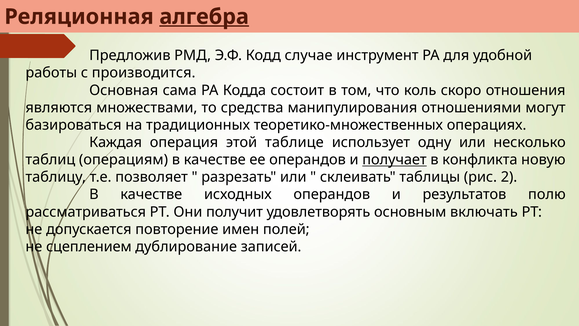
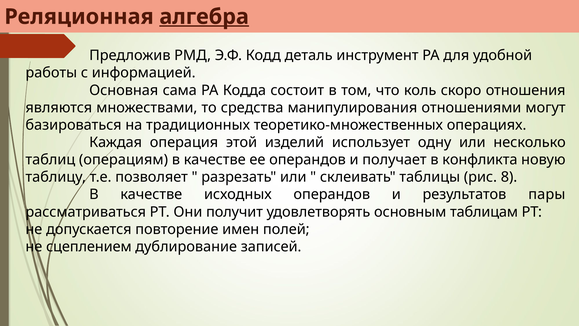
случае: случае -> деталь (309, 55)
производится: производится -> информацией (144, 73)
таблице: таблице -> изделий (294, 142)
получает underline: present -> none (394, 160)
2: 2 -> 8 (509, 177)
полю: полю -> пары (547, 194)
включать: включать -> таблицам (484, 212)
